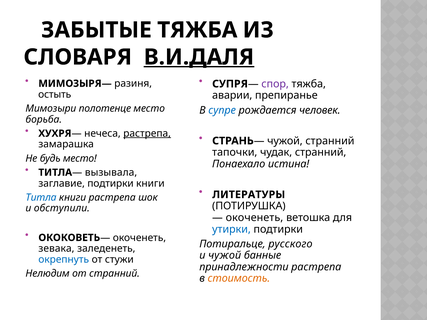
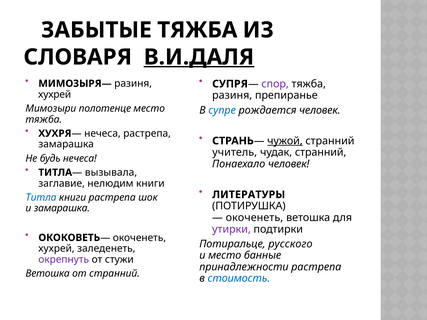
остыть: остыть -> хухрей (55, 94)
аварии: аварии -> разиня (232, 96)
борьба: борьба -> тяжба (44, 119)
растрепа underline: present -> none (147, 134)
чужой underline: none -> present (285, 141)
тапочки: тапочки -> учитель (235, 153)
будь место: место -> нечеса (80, 159)
Понаехало истина: истина -> человек (289, 164)
заглавие подтирки: подтирки -> нелюдим (110, 184)
и обступили: обступили -> замарашка (62, 208)
утирки colour: blue -> purple (231, 229)
зевака: зевака -> хухрей (56, 249)
и чужой: чужой -> место (225, 256)
окрепнуть colour: blue -> purple (64, 260)
Нелюдим: Нелюдим -> Ветошка (48, 274)
стоимость colour: orange -> blue (239, 279)
